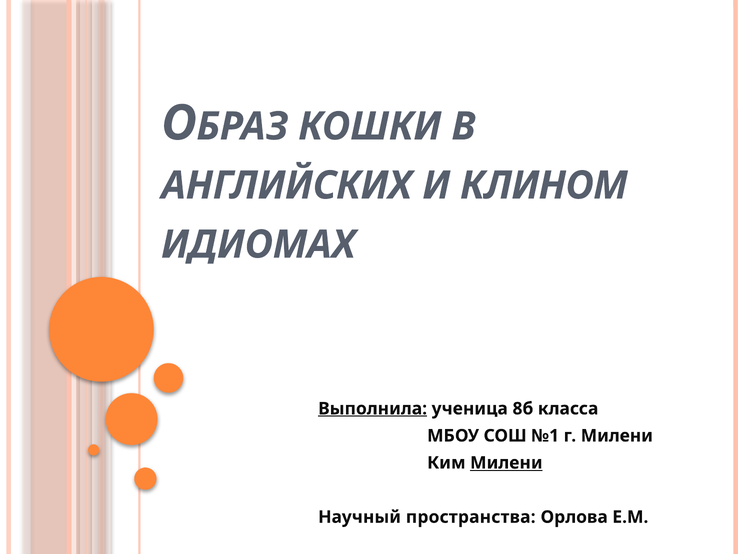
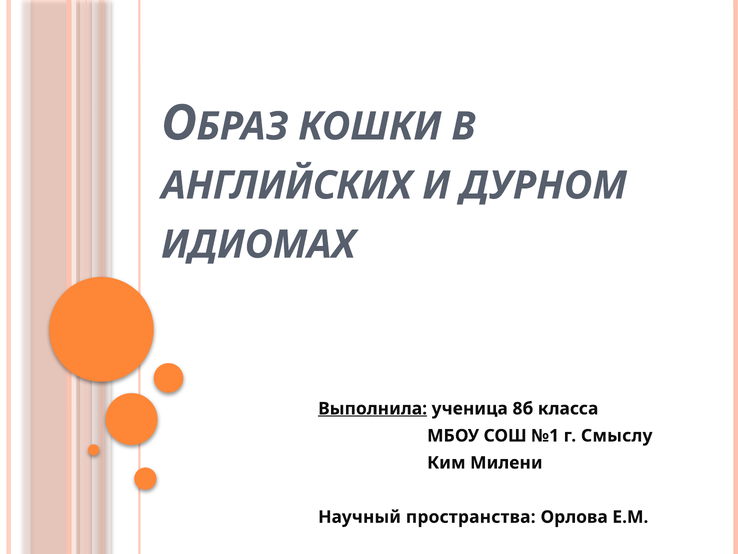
КЛИНОМ: КЛИНОМ -> ДУРНОМ (543, 185)
г Милени: Милени -> Смыслу (617, 435)
Милени underline: present -> none (506, 462)
